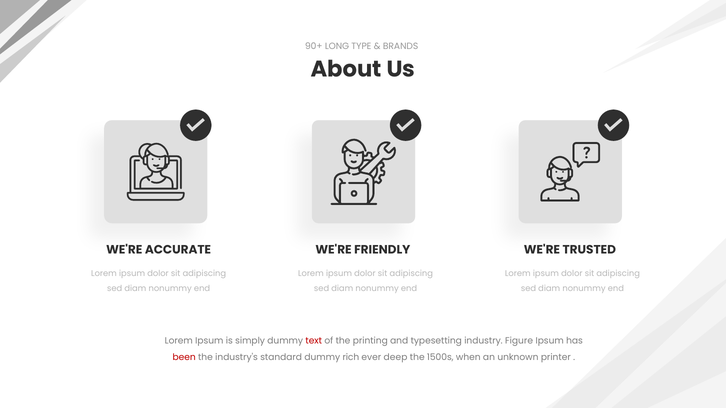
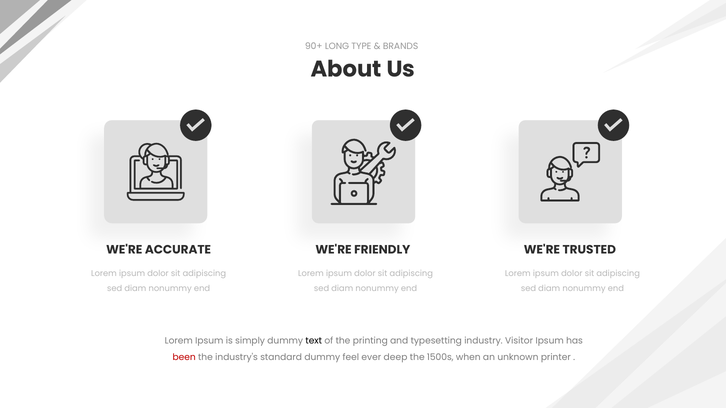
text colour: red -> black (314, 341)
Figure: Figure -> Visitor (519, 341)
rich: rich -> feel (351, 357)
